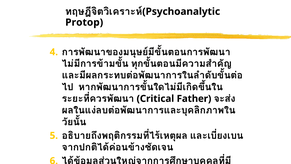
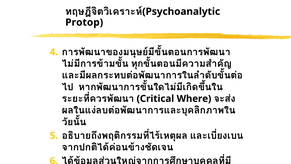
Father: Father -> Where (194, 98)
